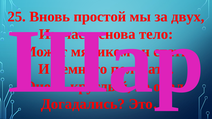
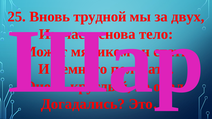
простой: простой -> трудной (100, 17)
